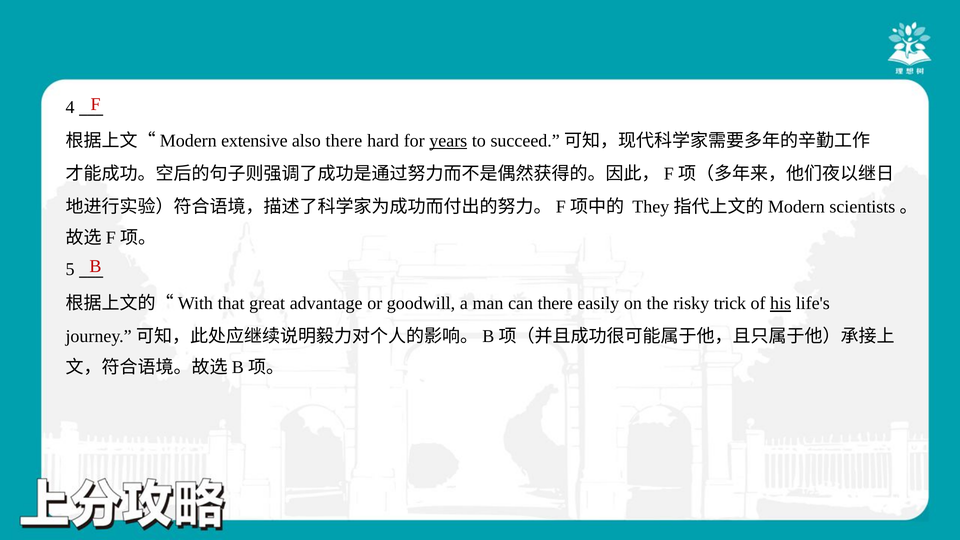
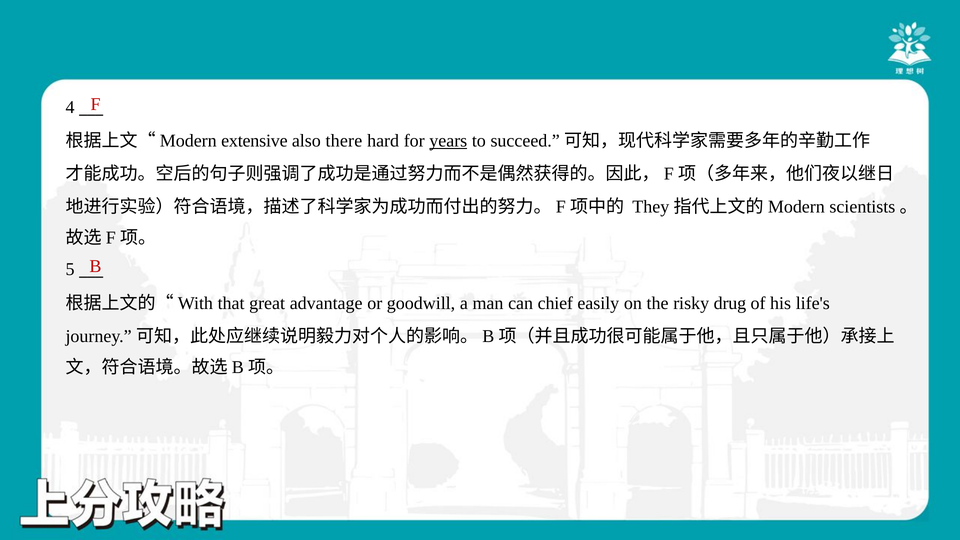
can there: there -> chief (555, 304)
trick: trick -> drug (730, 304)
his underline: present -> none (781, 304)
